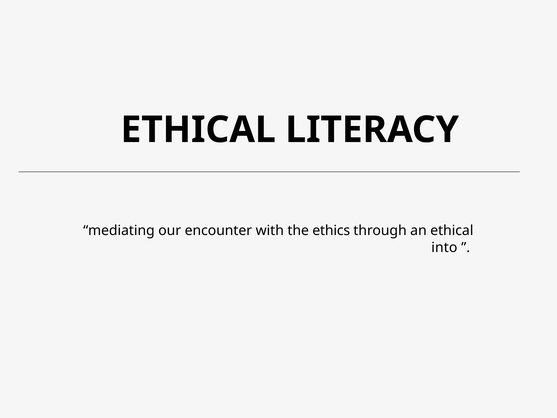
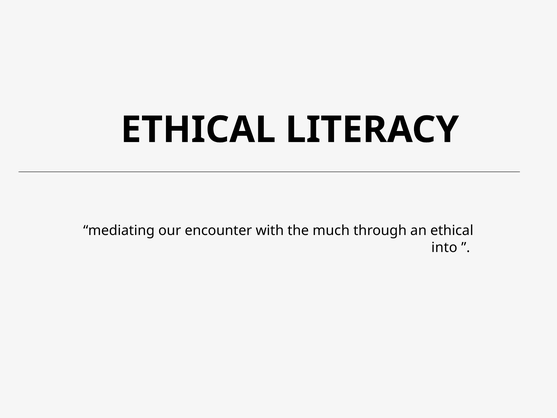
ethics: ethics -> much (331, 231)
